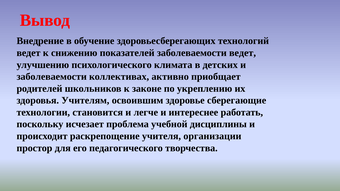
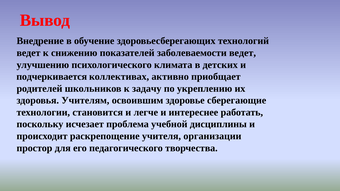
заболеваемости: заболеваемости -> подчеркивается (52, 77)
законе: законе -> задачу (147, 89)
